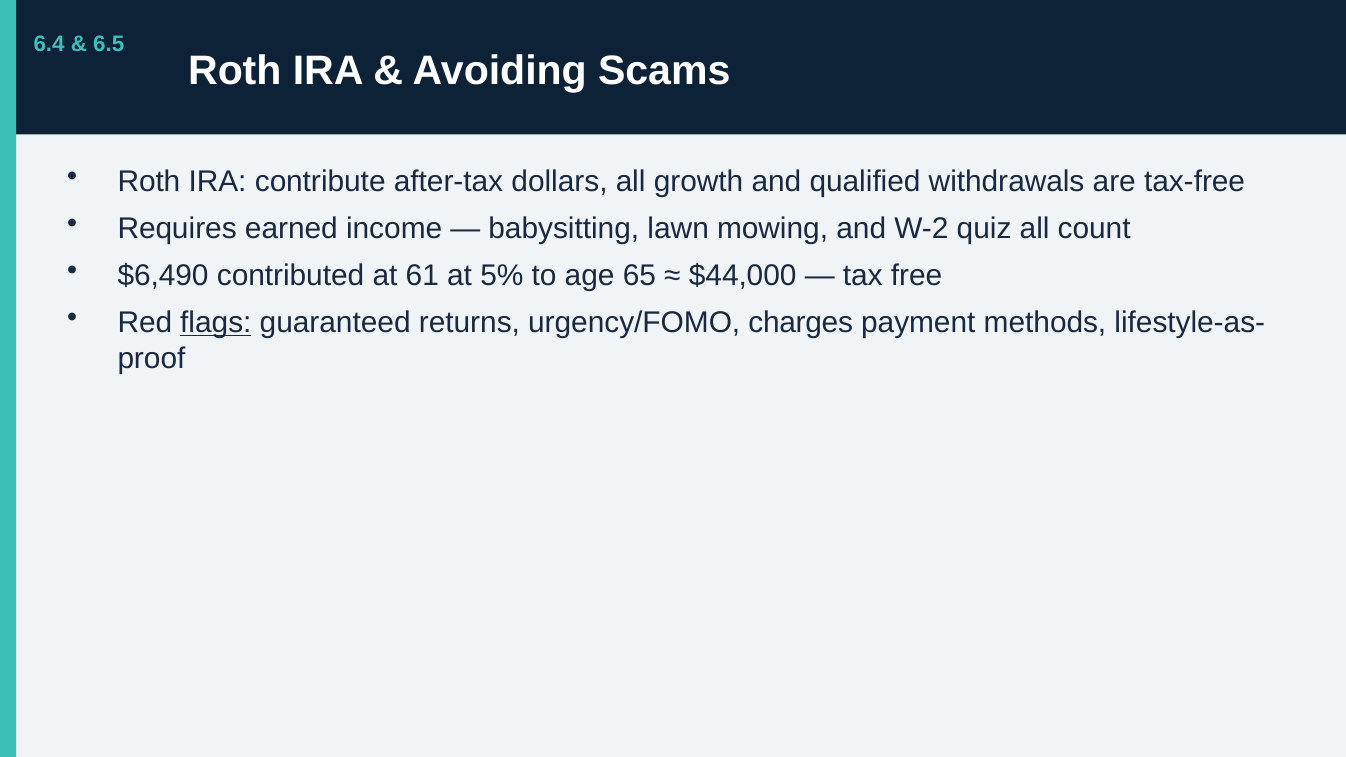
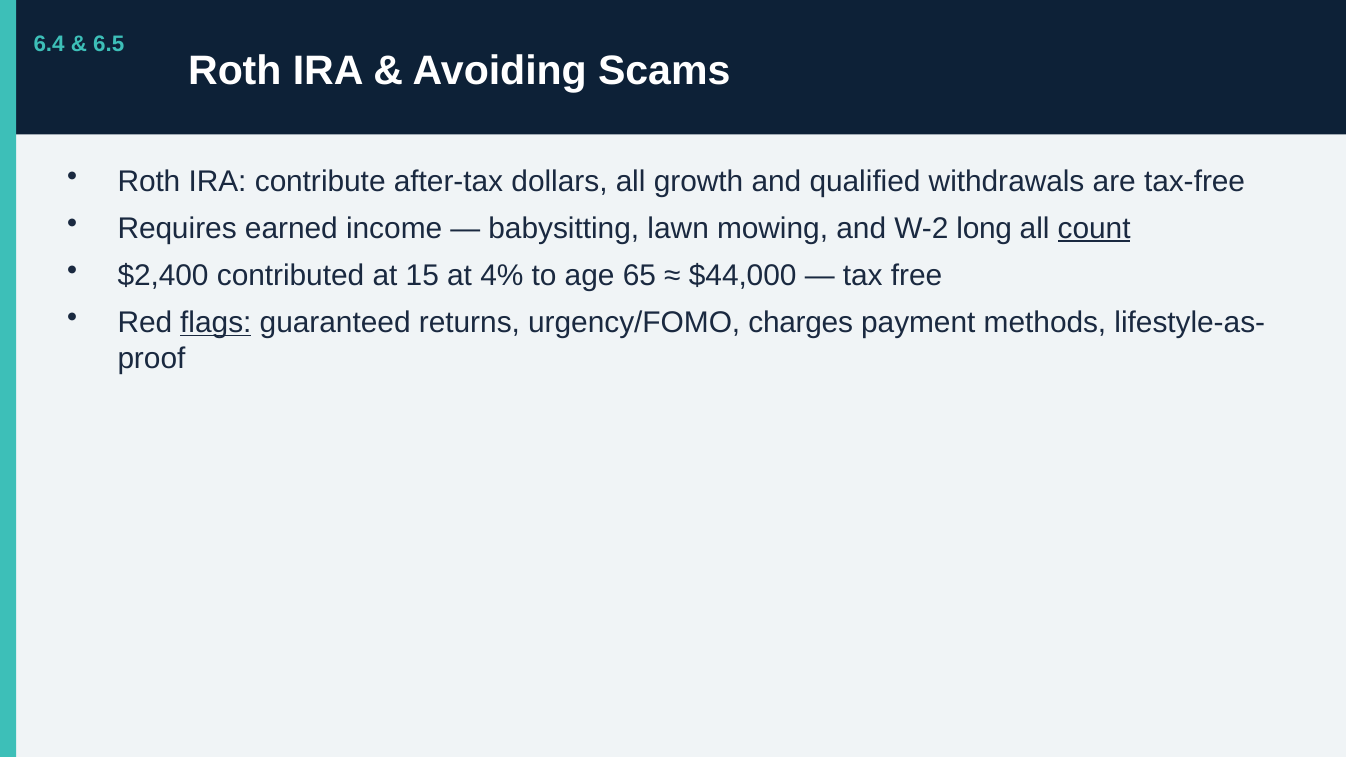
quiz: quiz -> long (984, 228)
count underline: none -> present (1094, 228)
$6,490: $6,490 -> $2,400 (163, 276)
61: 61 -> 15 (422, 276)
5%: 5% -> 4% (502, 276)
